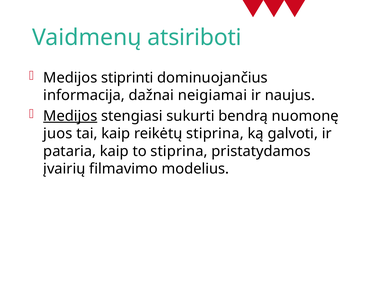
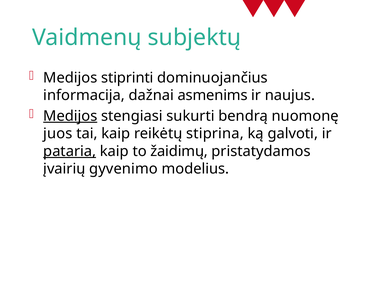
atsiriboti: atsiriboti -> subjektų (194, 38)
neigiamai: neigiamai -> asmenims (213, 96)
pataria underline: none -> present (70, 151)
to stiprina: stiprina -> žaidimų (179, 151)
filmavimo: filmavimo -> gyvenimo (123, 169)
